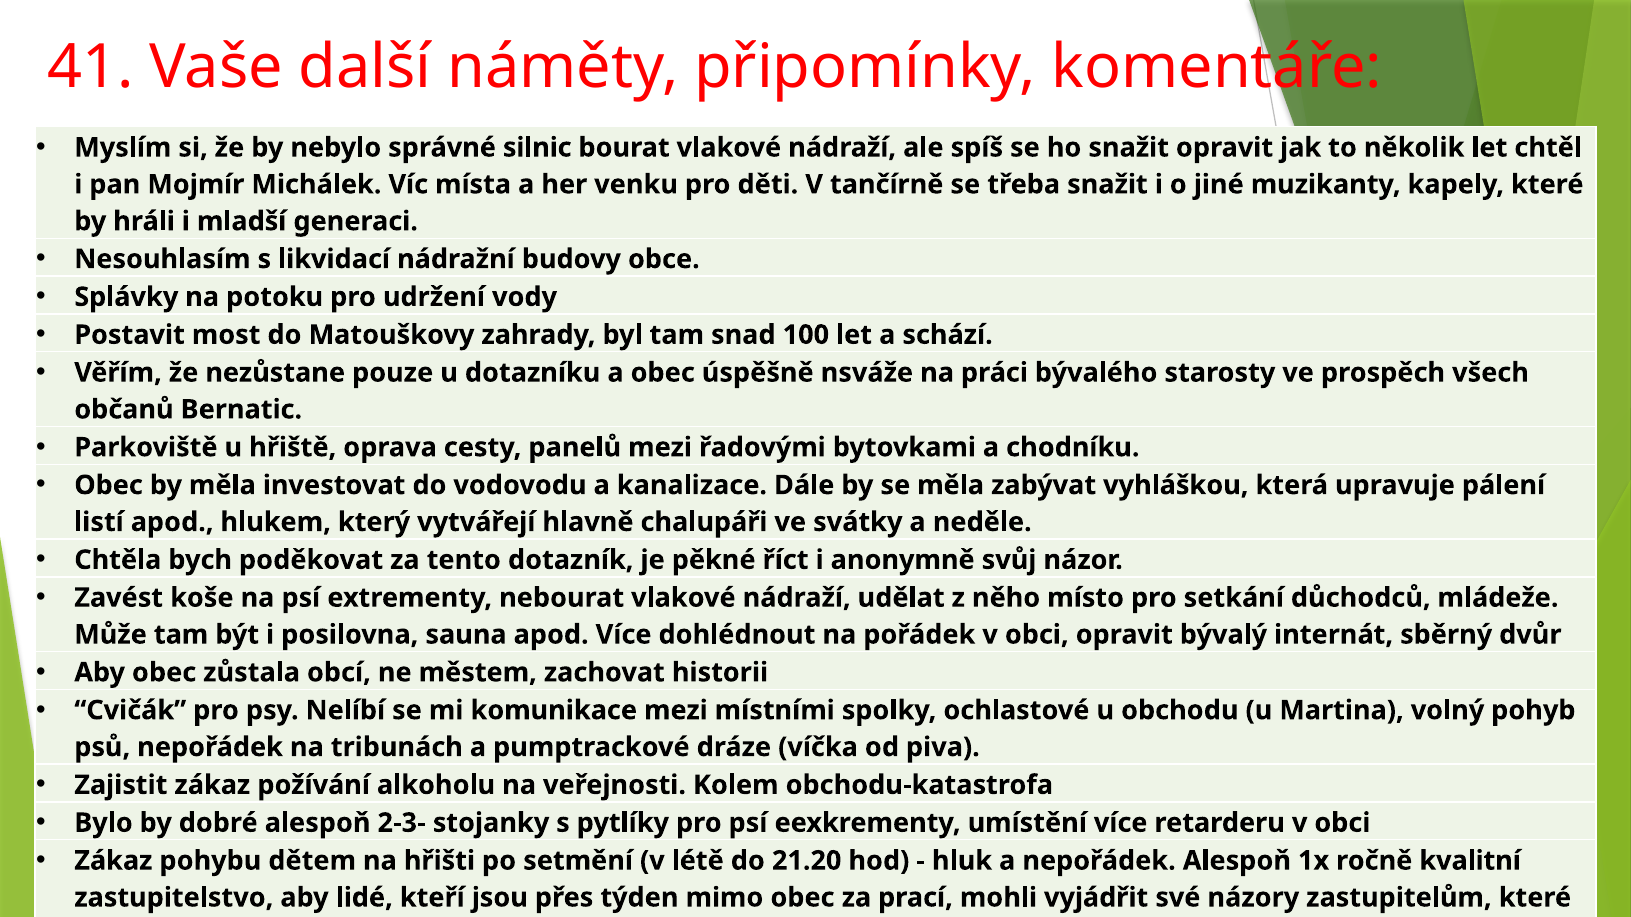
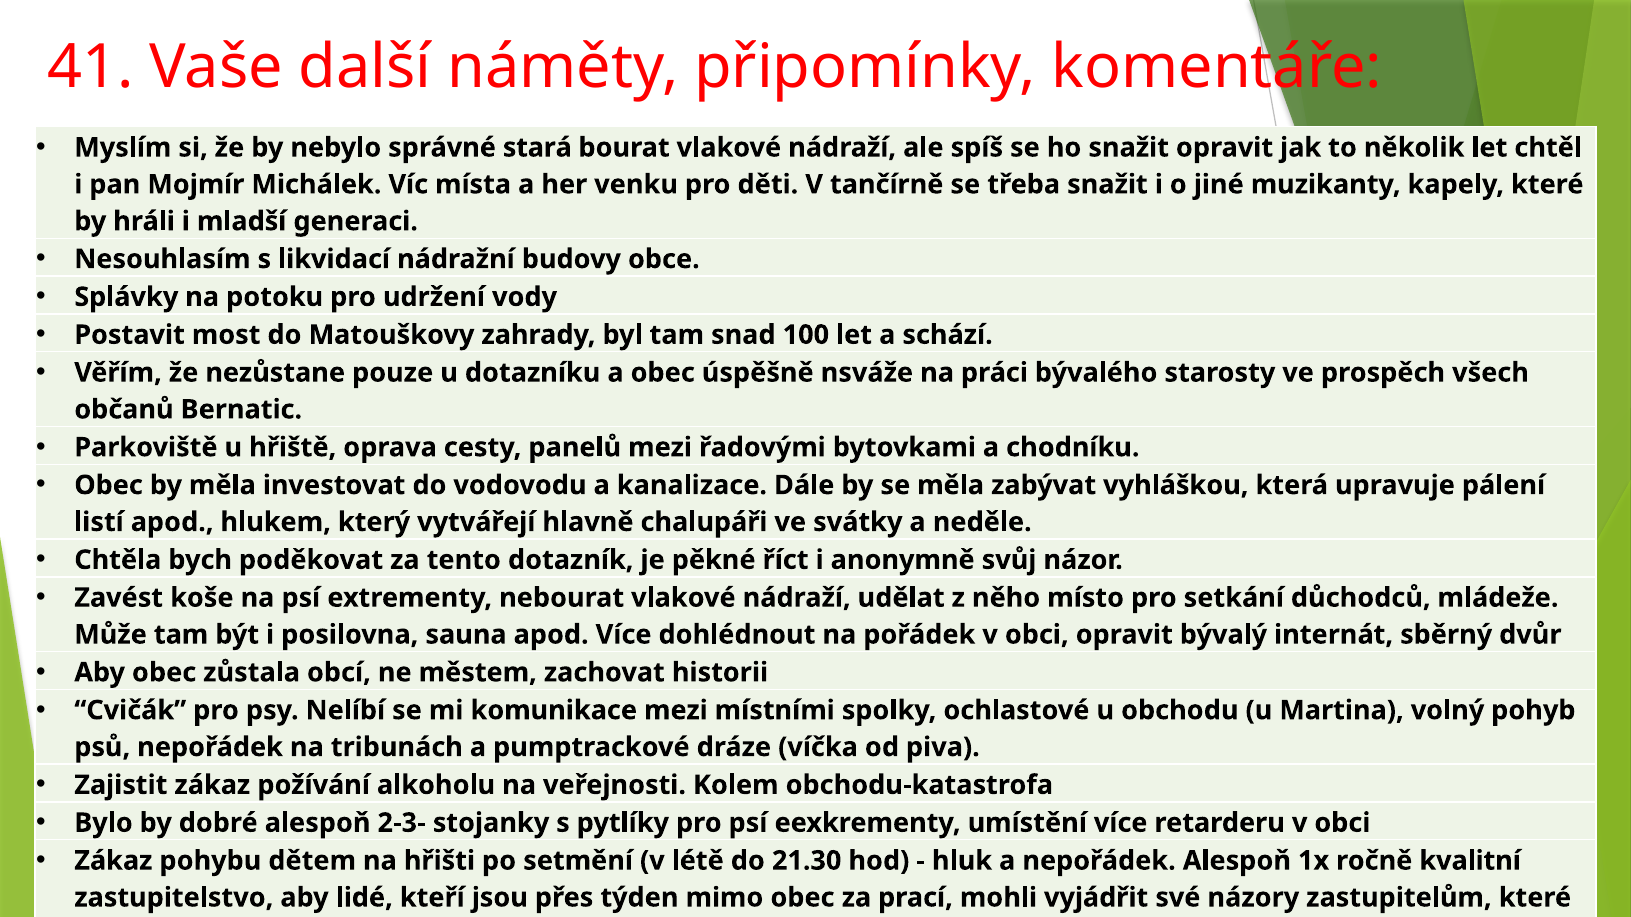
silnic: silnic -> stará (537, 148)
21.20: 21.20 -> 21.30 (807, 861)
